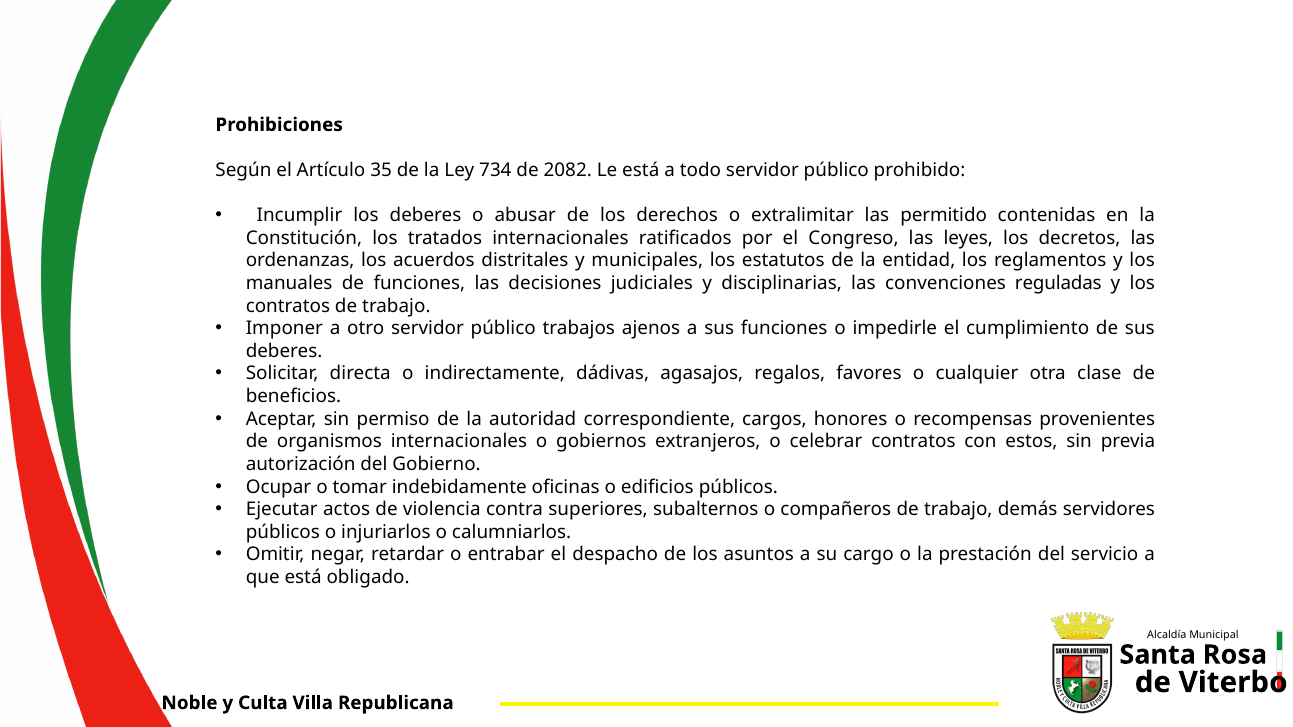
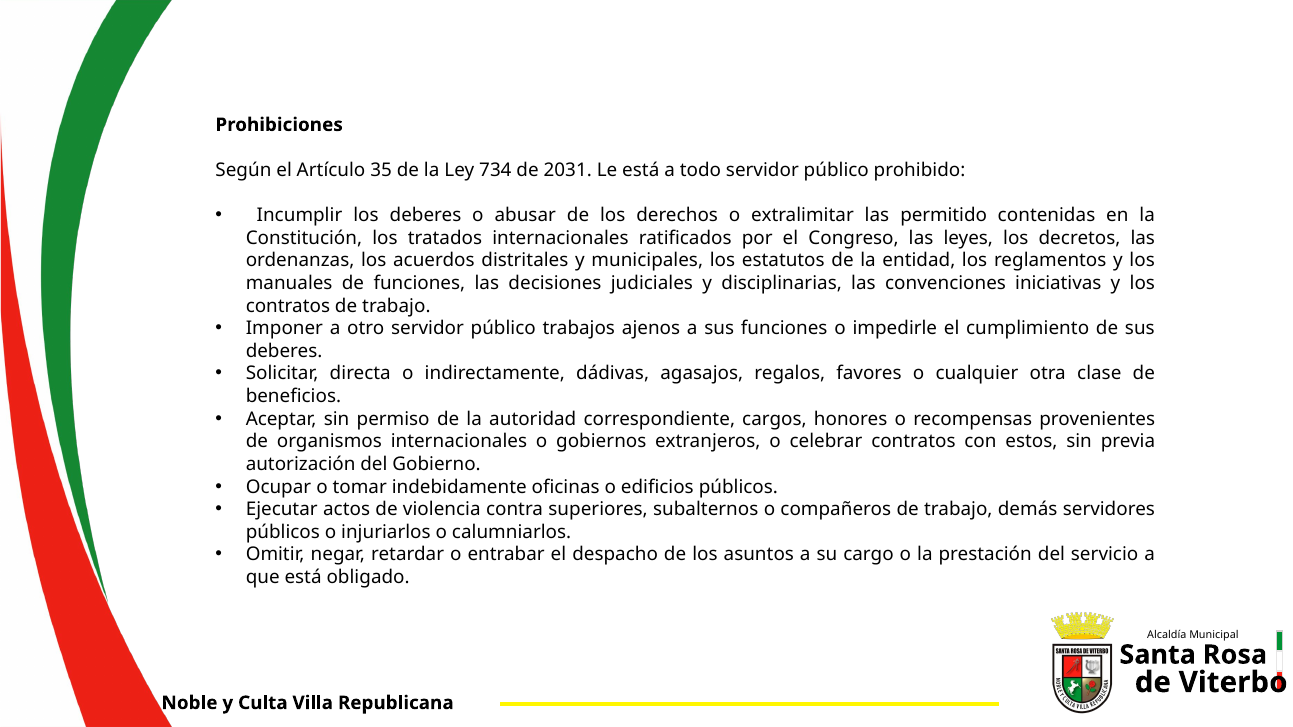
2082: 2082 -> 2031 (568, 170)
reguladas: reguladas -> iniciativas (1058, 283)
